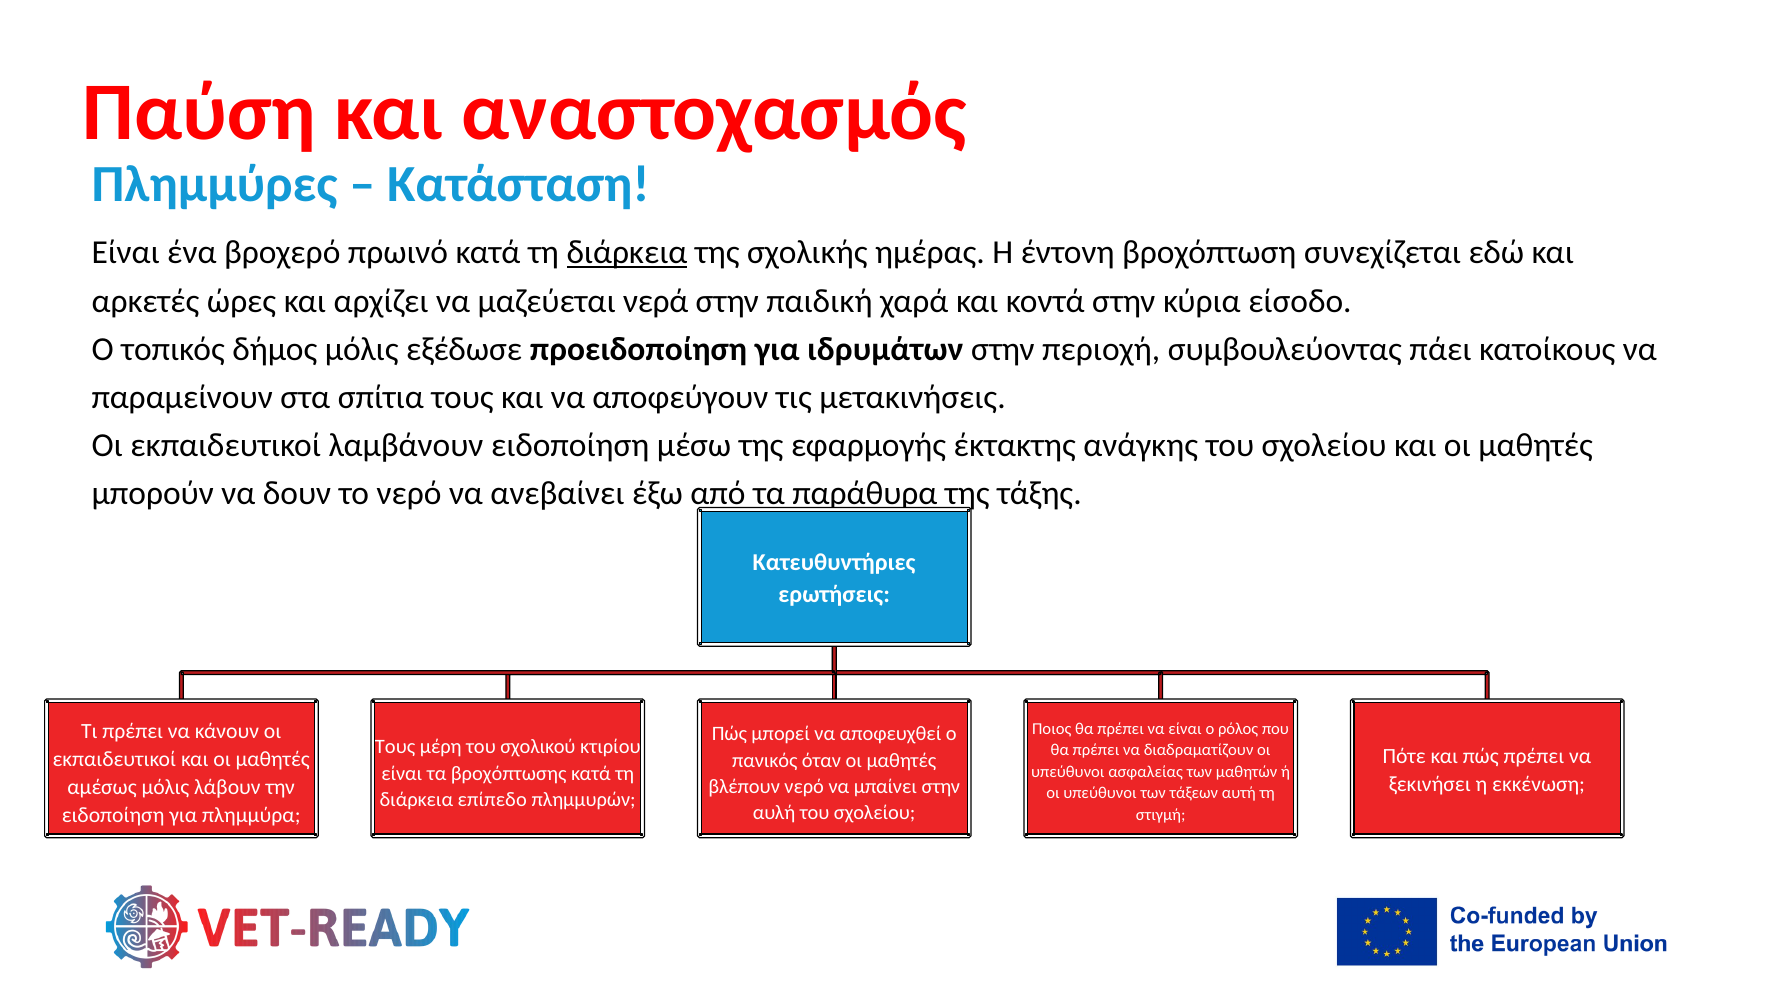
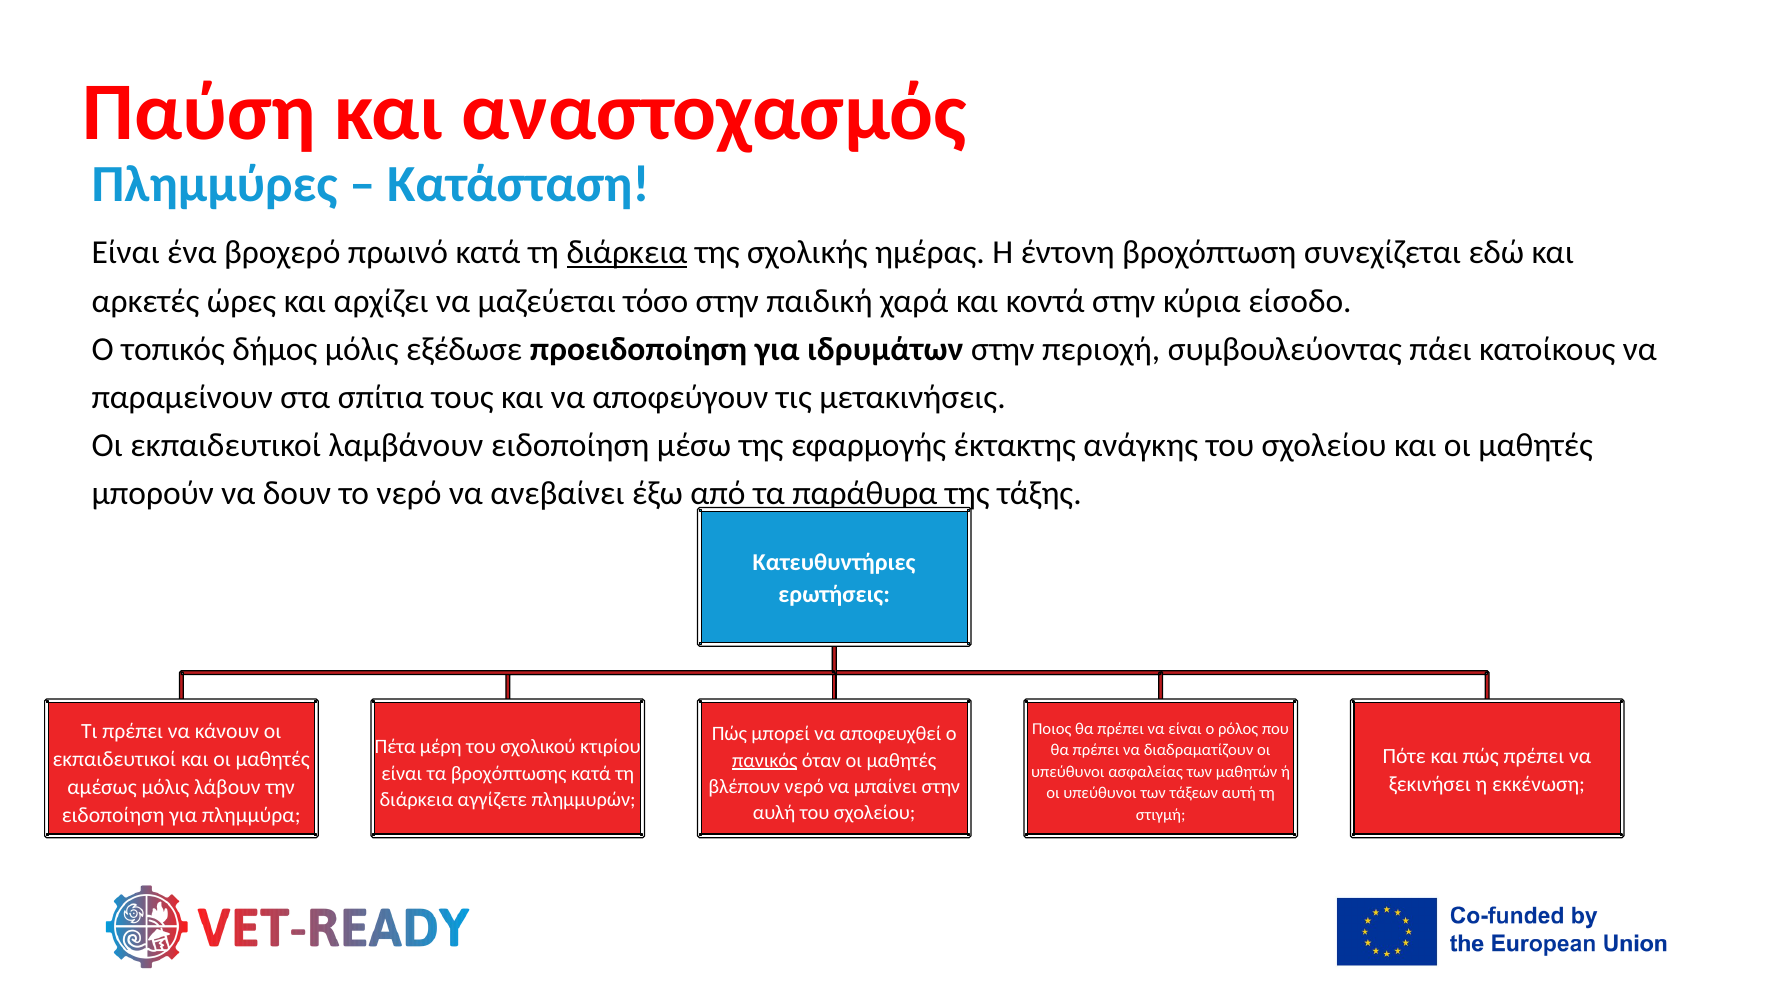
νερά: νερά -> τόσο (656, 301)
Τους: Τους -> Πέτα (395, 747)
πανικός underline: none -> present (765, 760)
επίπεδο: επίπεδο -> αγγίζετε (492, 800)
